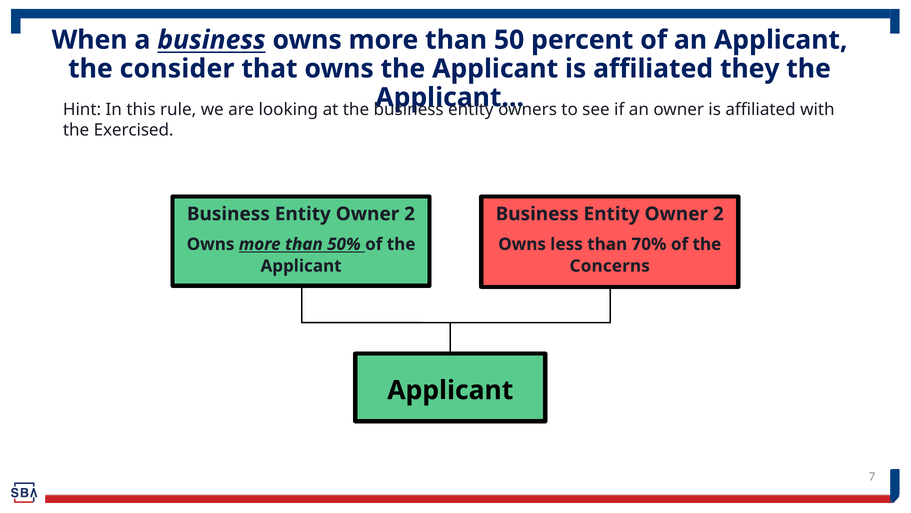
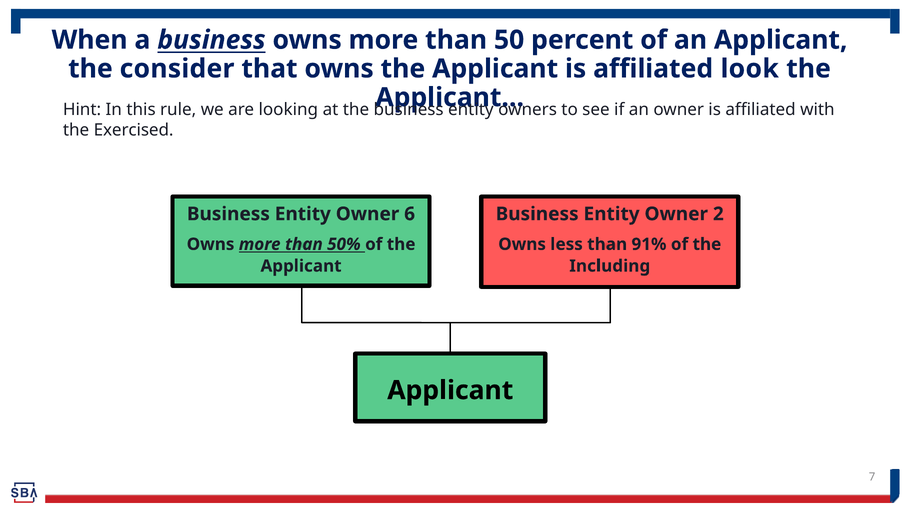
they: they -> look (750, 69)
2: 2 -> 6 (410, 214)
70%: 70% -> 91% (649, 244)
Concerns: Concerns -> Including (610, 266)
